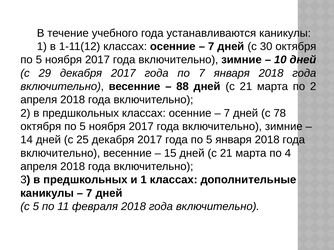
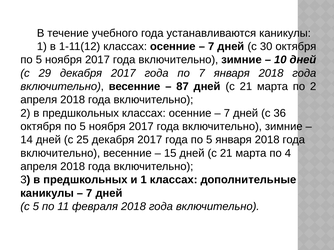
88: 88 -> 87 (183, 87)
78: 78 -> 36 (280, 113)
